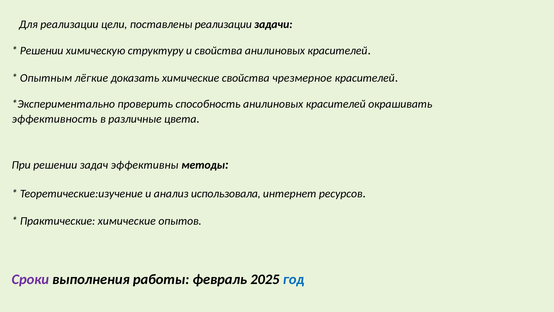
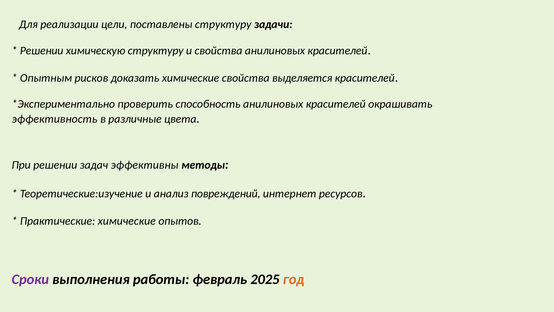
поставлены реализации: реализации -> структуру (223, 24)
лёгкие: лёгкие -> рисков (91, 78)
чрезмерное: чрезмерное -> выделяется (302, 78)
использовала: использовала -> повреждений (226, 194)
год colour: blue -> orange (293, 279)
